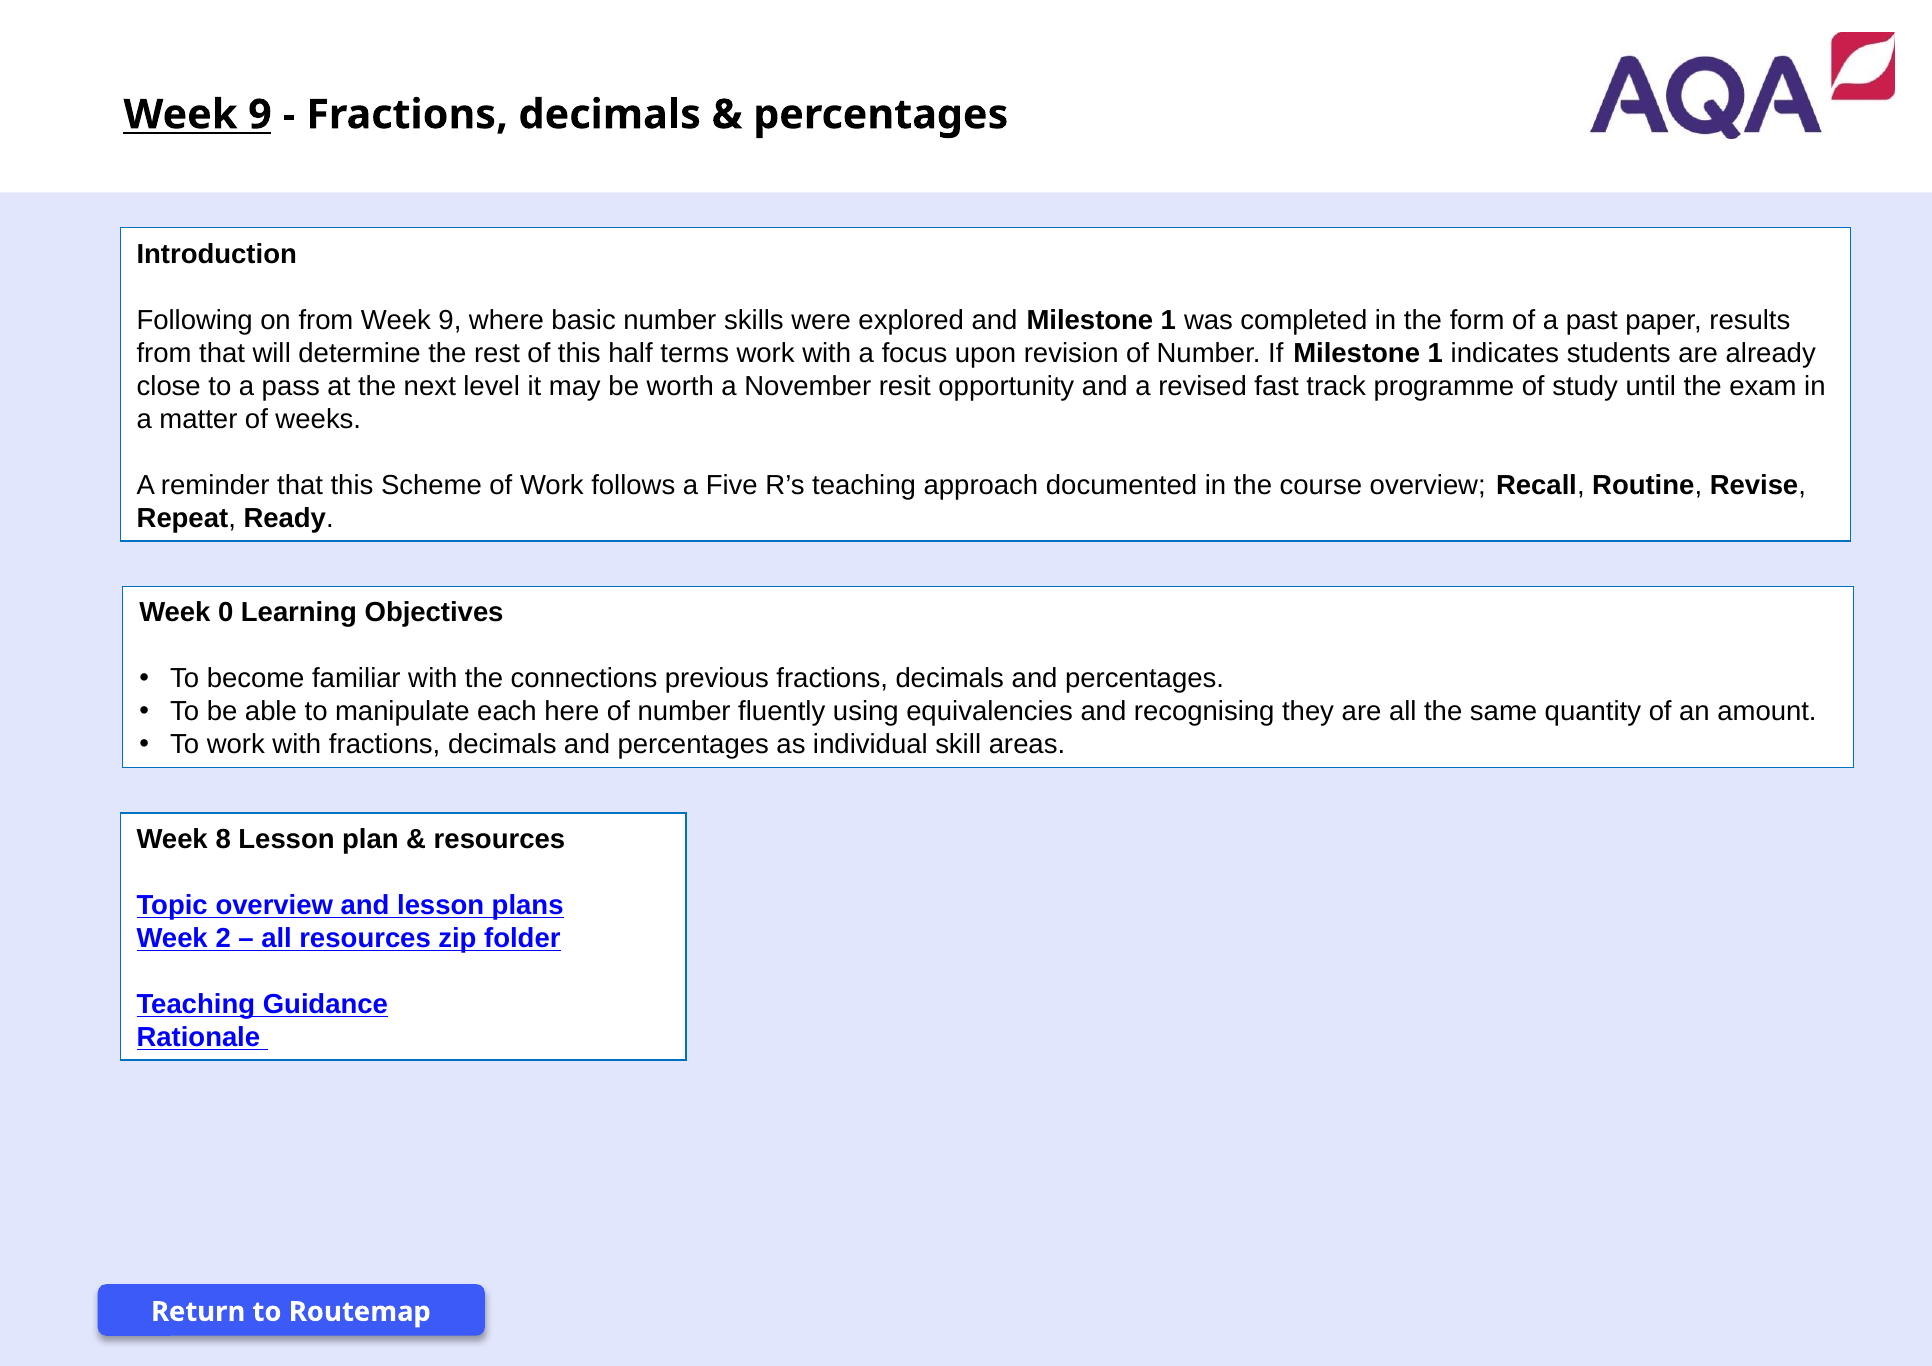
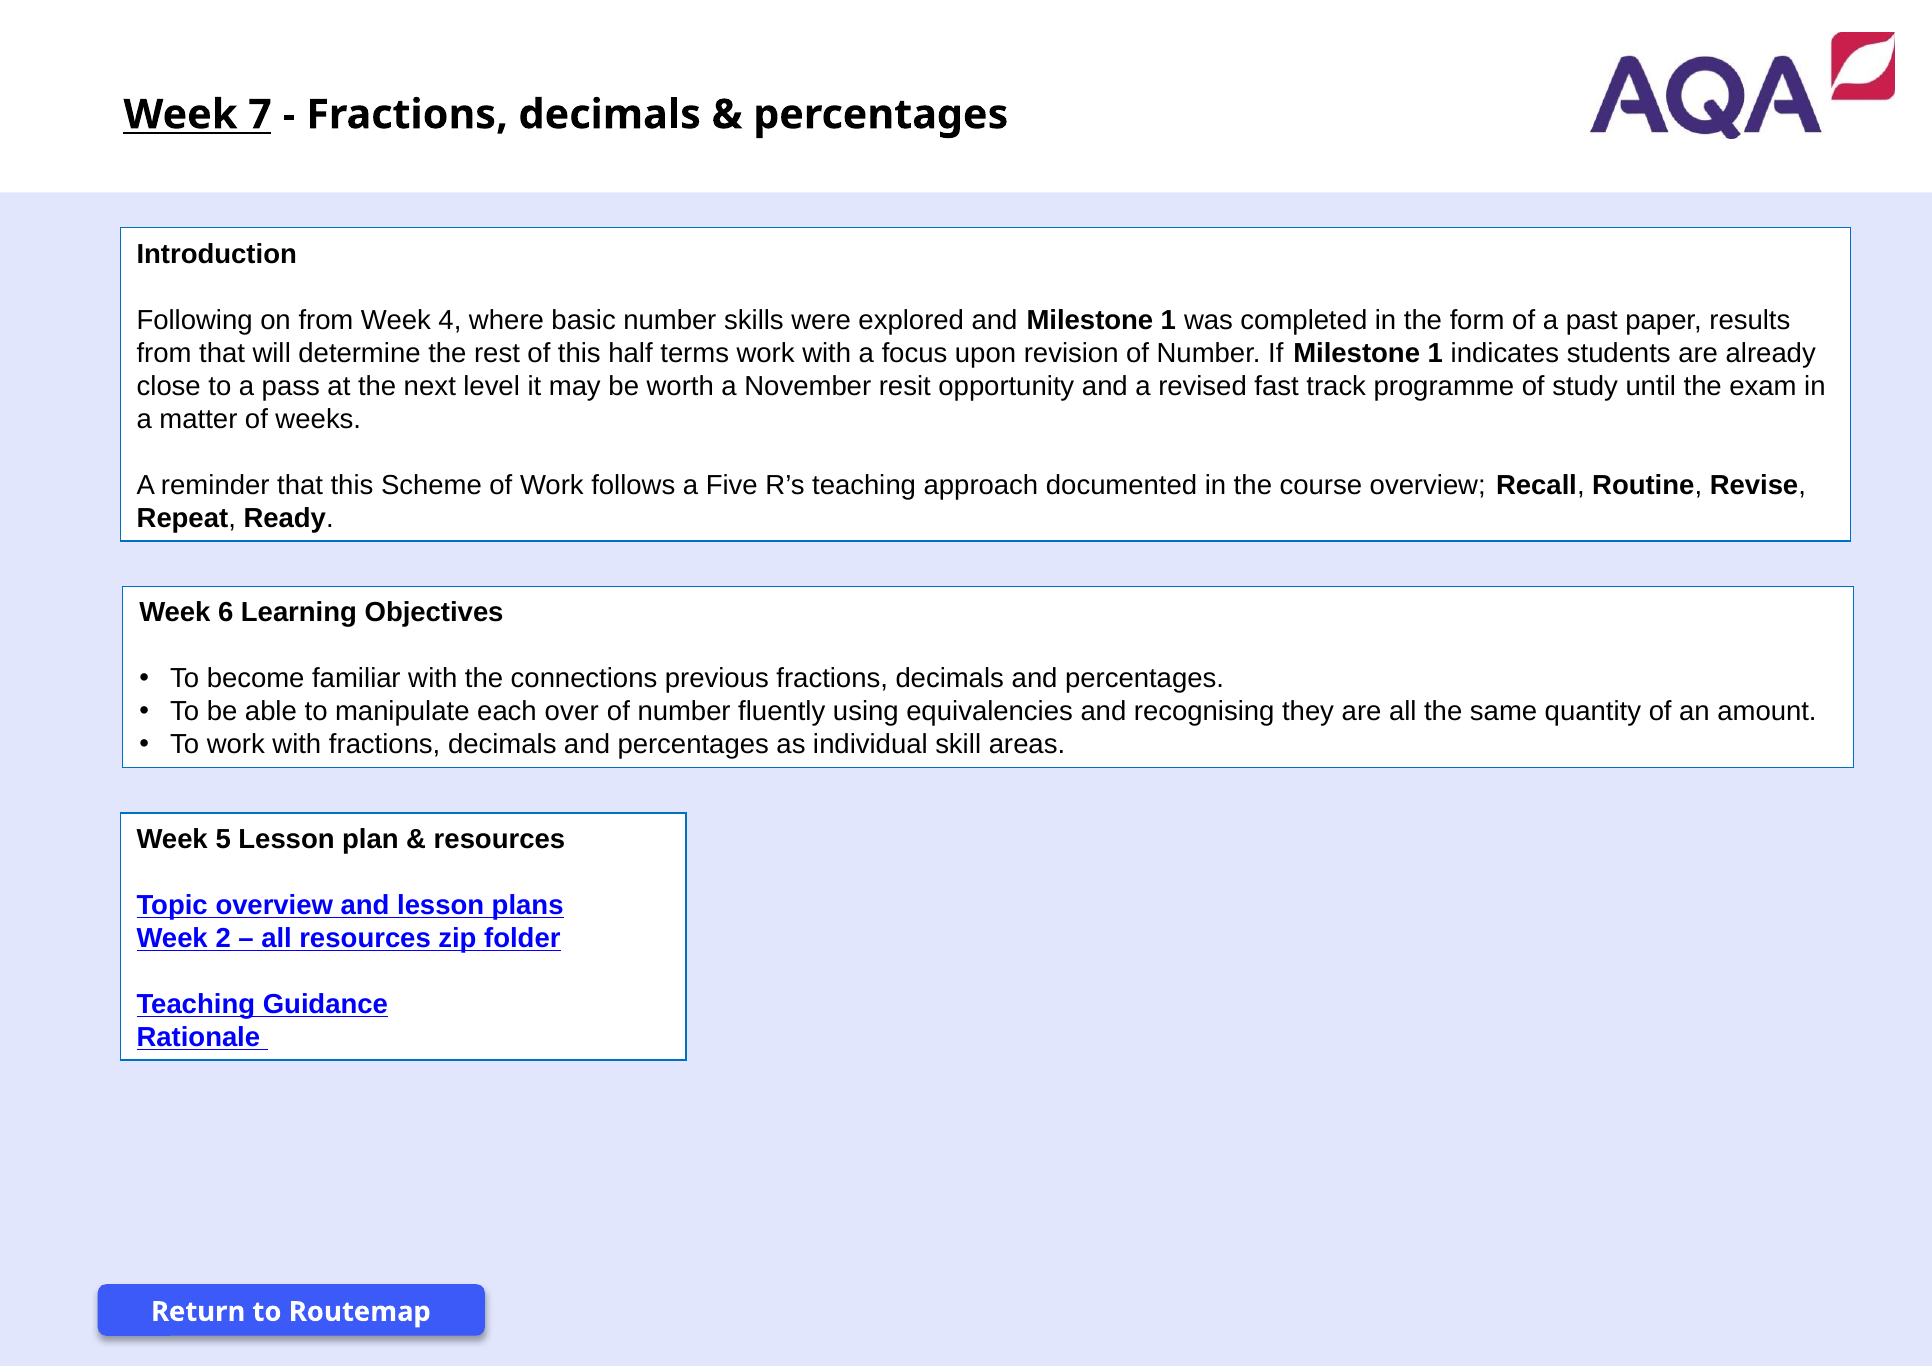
9: 9 -> 7 (260, 115)
from Week 9: 9 -> 4 (450, 320)
0: 0 -> 6 (226, 613)
here: here -> over (572, 712)
8: 8 -> 5 (223, 839)
